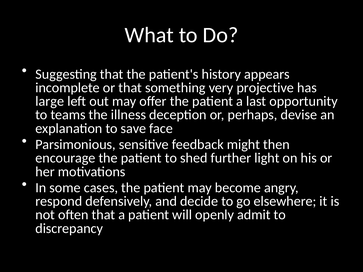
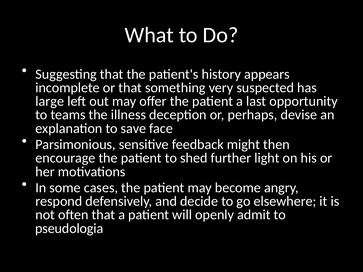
projective: projective -> suspected (265, 88)
discrepancy: discrepancy -> pseudologia (69, 229)
